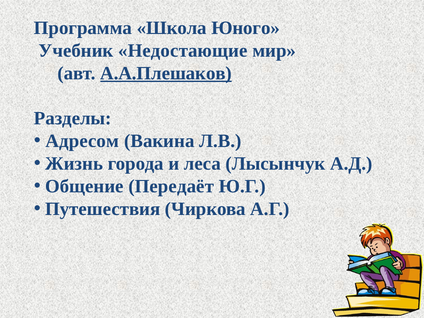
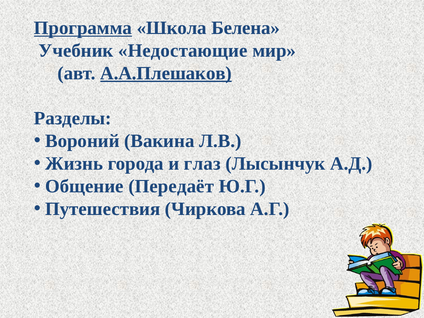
Программа underline: none -> present (83, 28)
Юного: Юного -> Белена (246, 28)
Адресом: Адресом -> Вороний (82, 141)
леса: леса -> глаз (202, 164)
